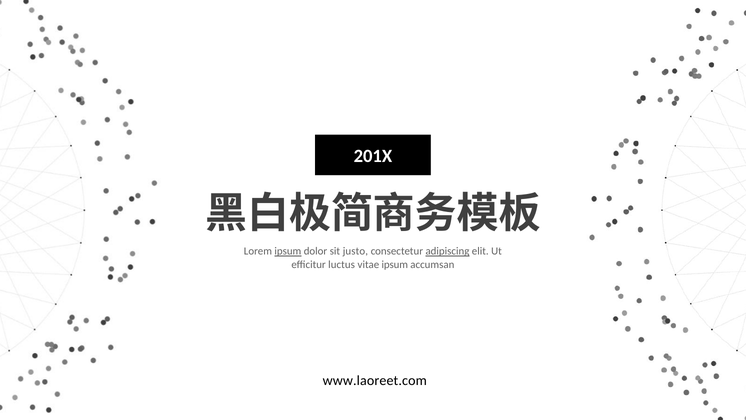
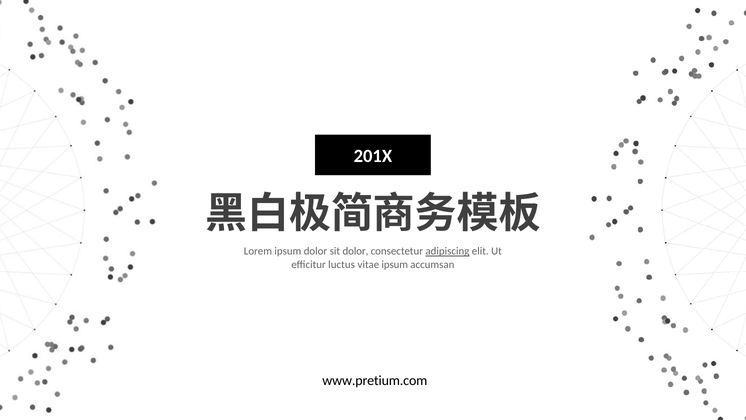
ipsum underline: present -> none (288, 251)
sit justo: justo -> dolor (355, 251)
www.laoreet.com: www.laoreet.com -> www.pretium.com (375, 380)
